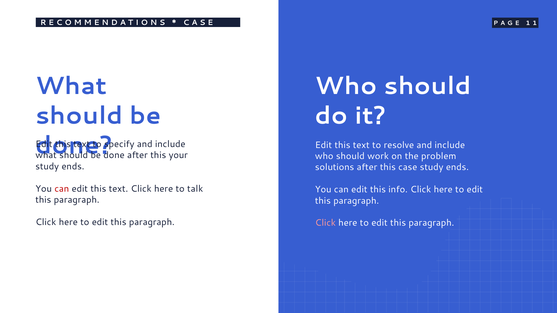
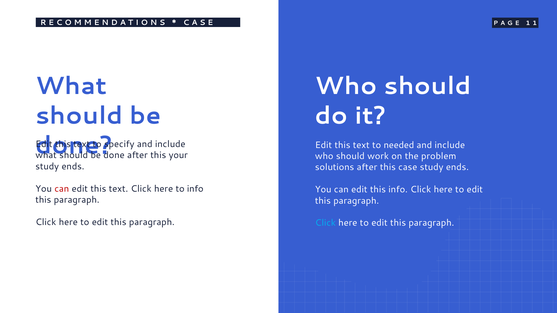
resolve: resolve -> needed (399, 145)
to talk: talk -> info (195, 189)
Click colour: pink -> light blue (325, 223)
